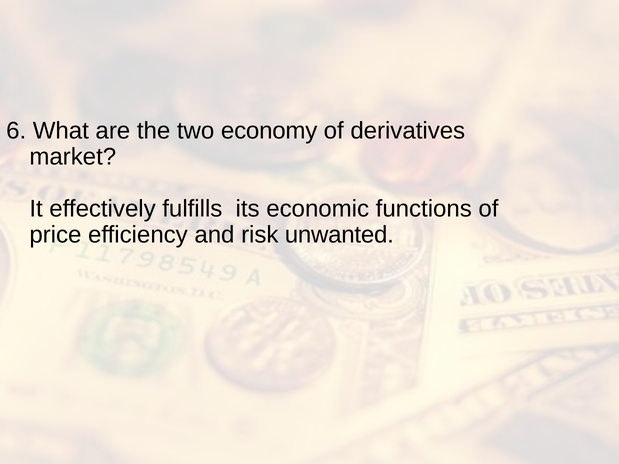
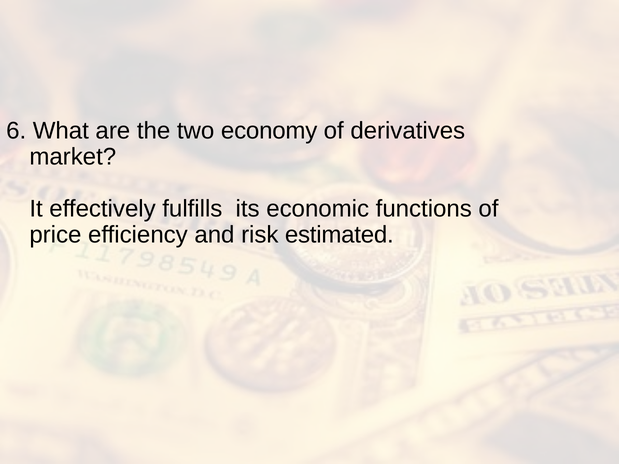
unwanted: unwanted -> estimated (339, 235)
